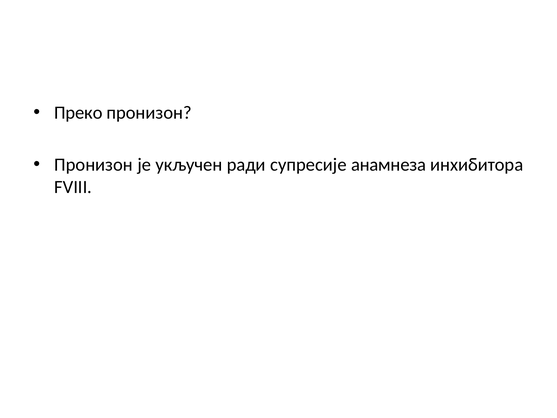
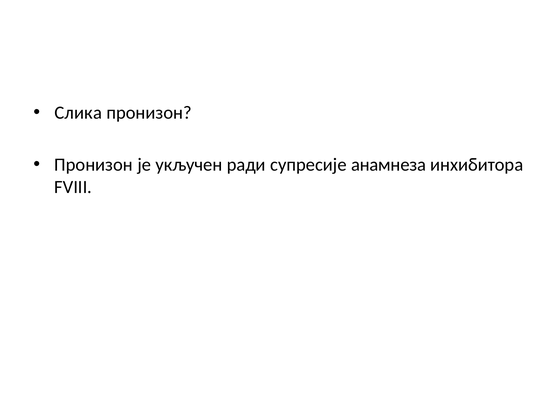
Преко: Преко -> Слика (78, 113)
